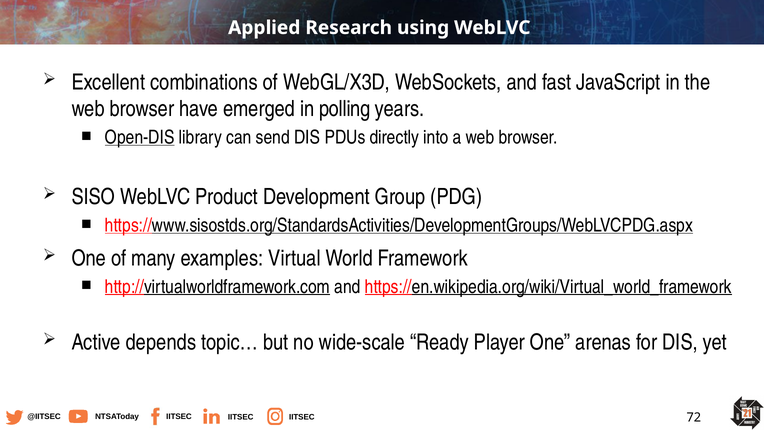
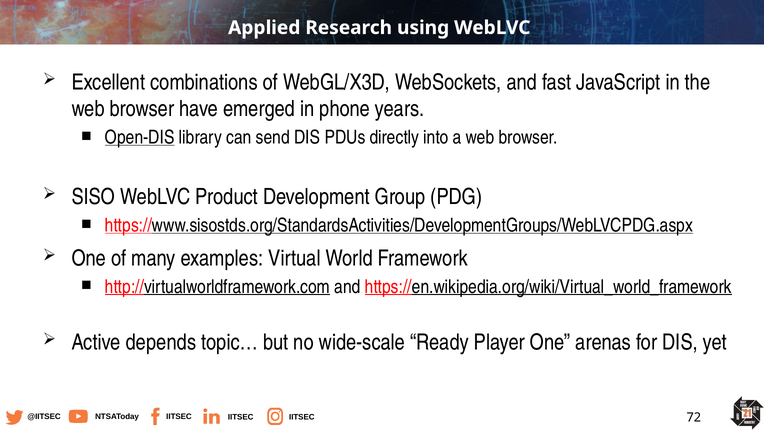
polling: polling -> phone (345, 109)
